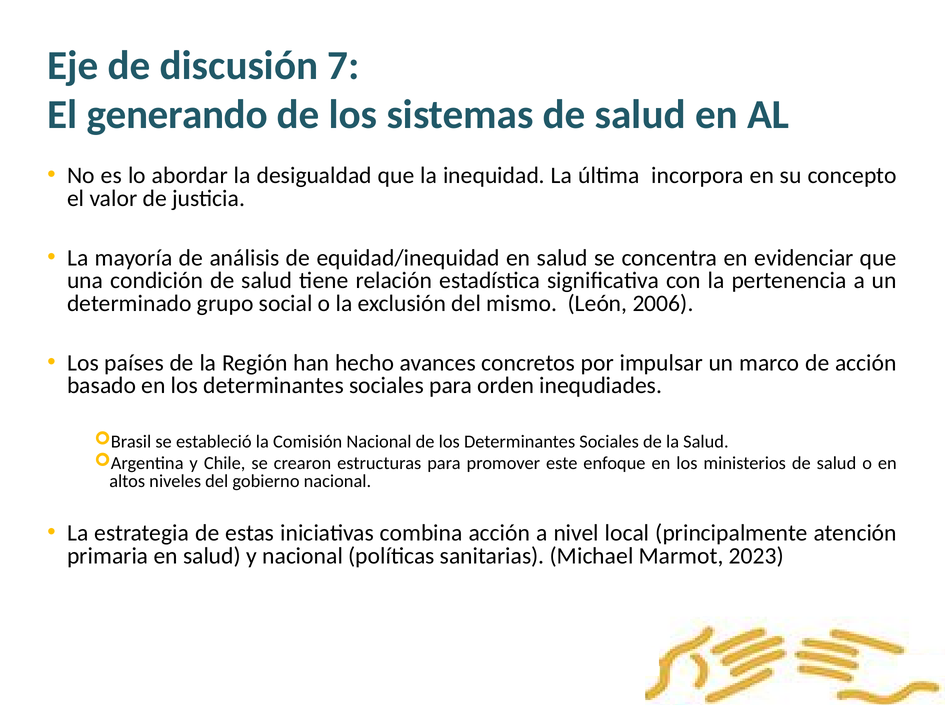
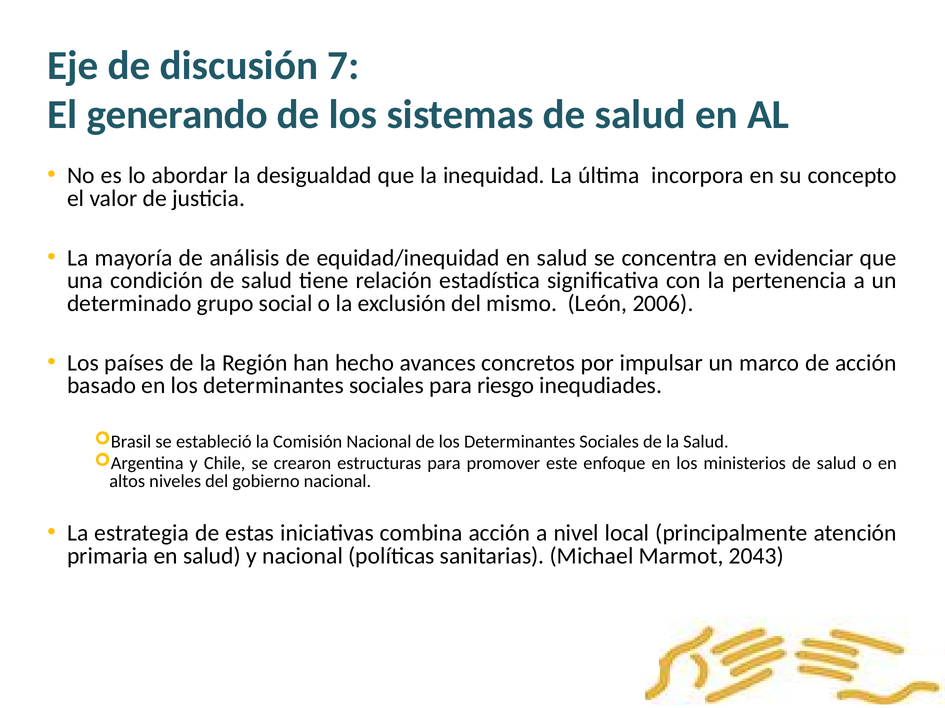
orden: orden -> riesgo (506, 386)
2023: 2023 -> 2043 (756, 556)
